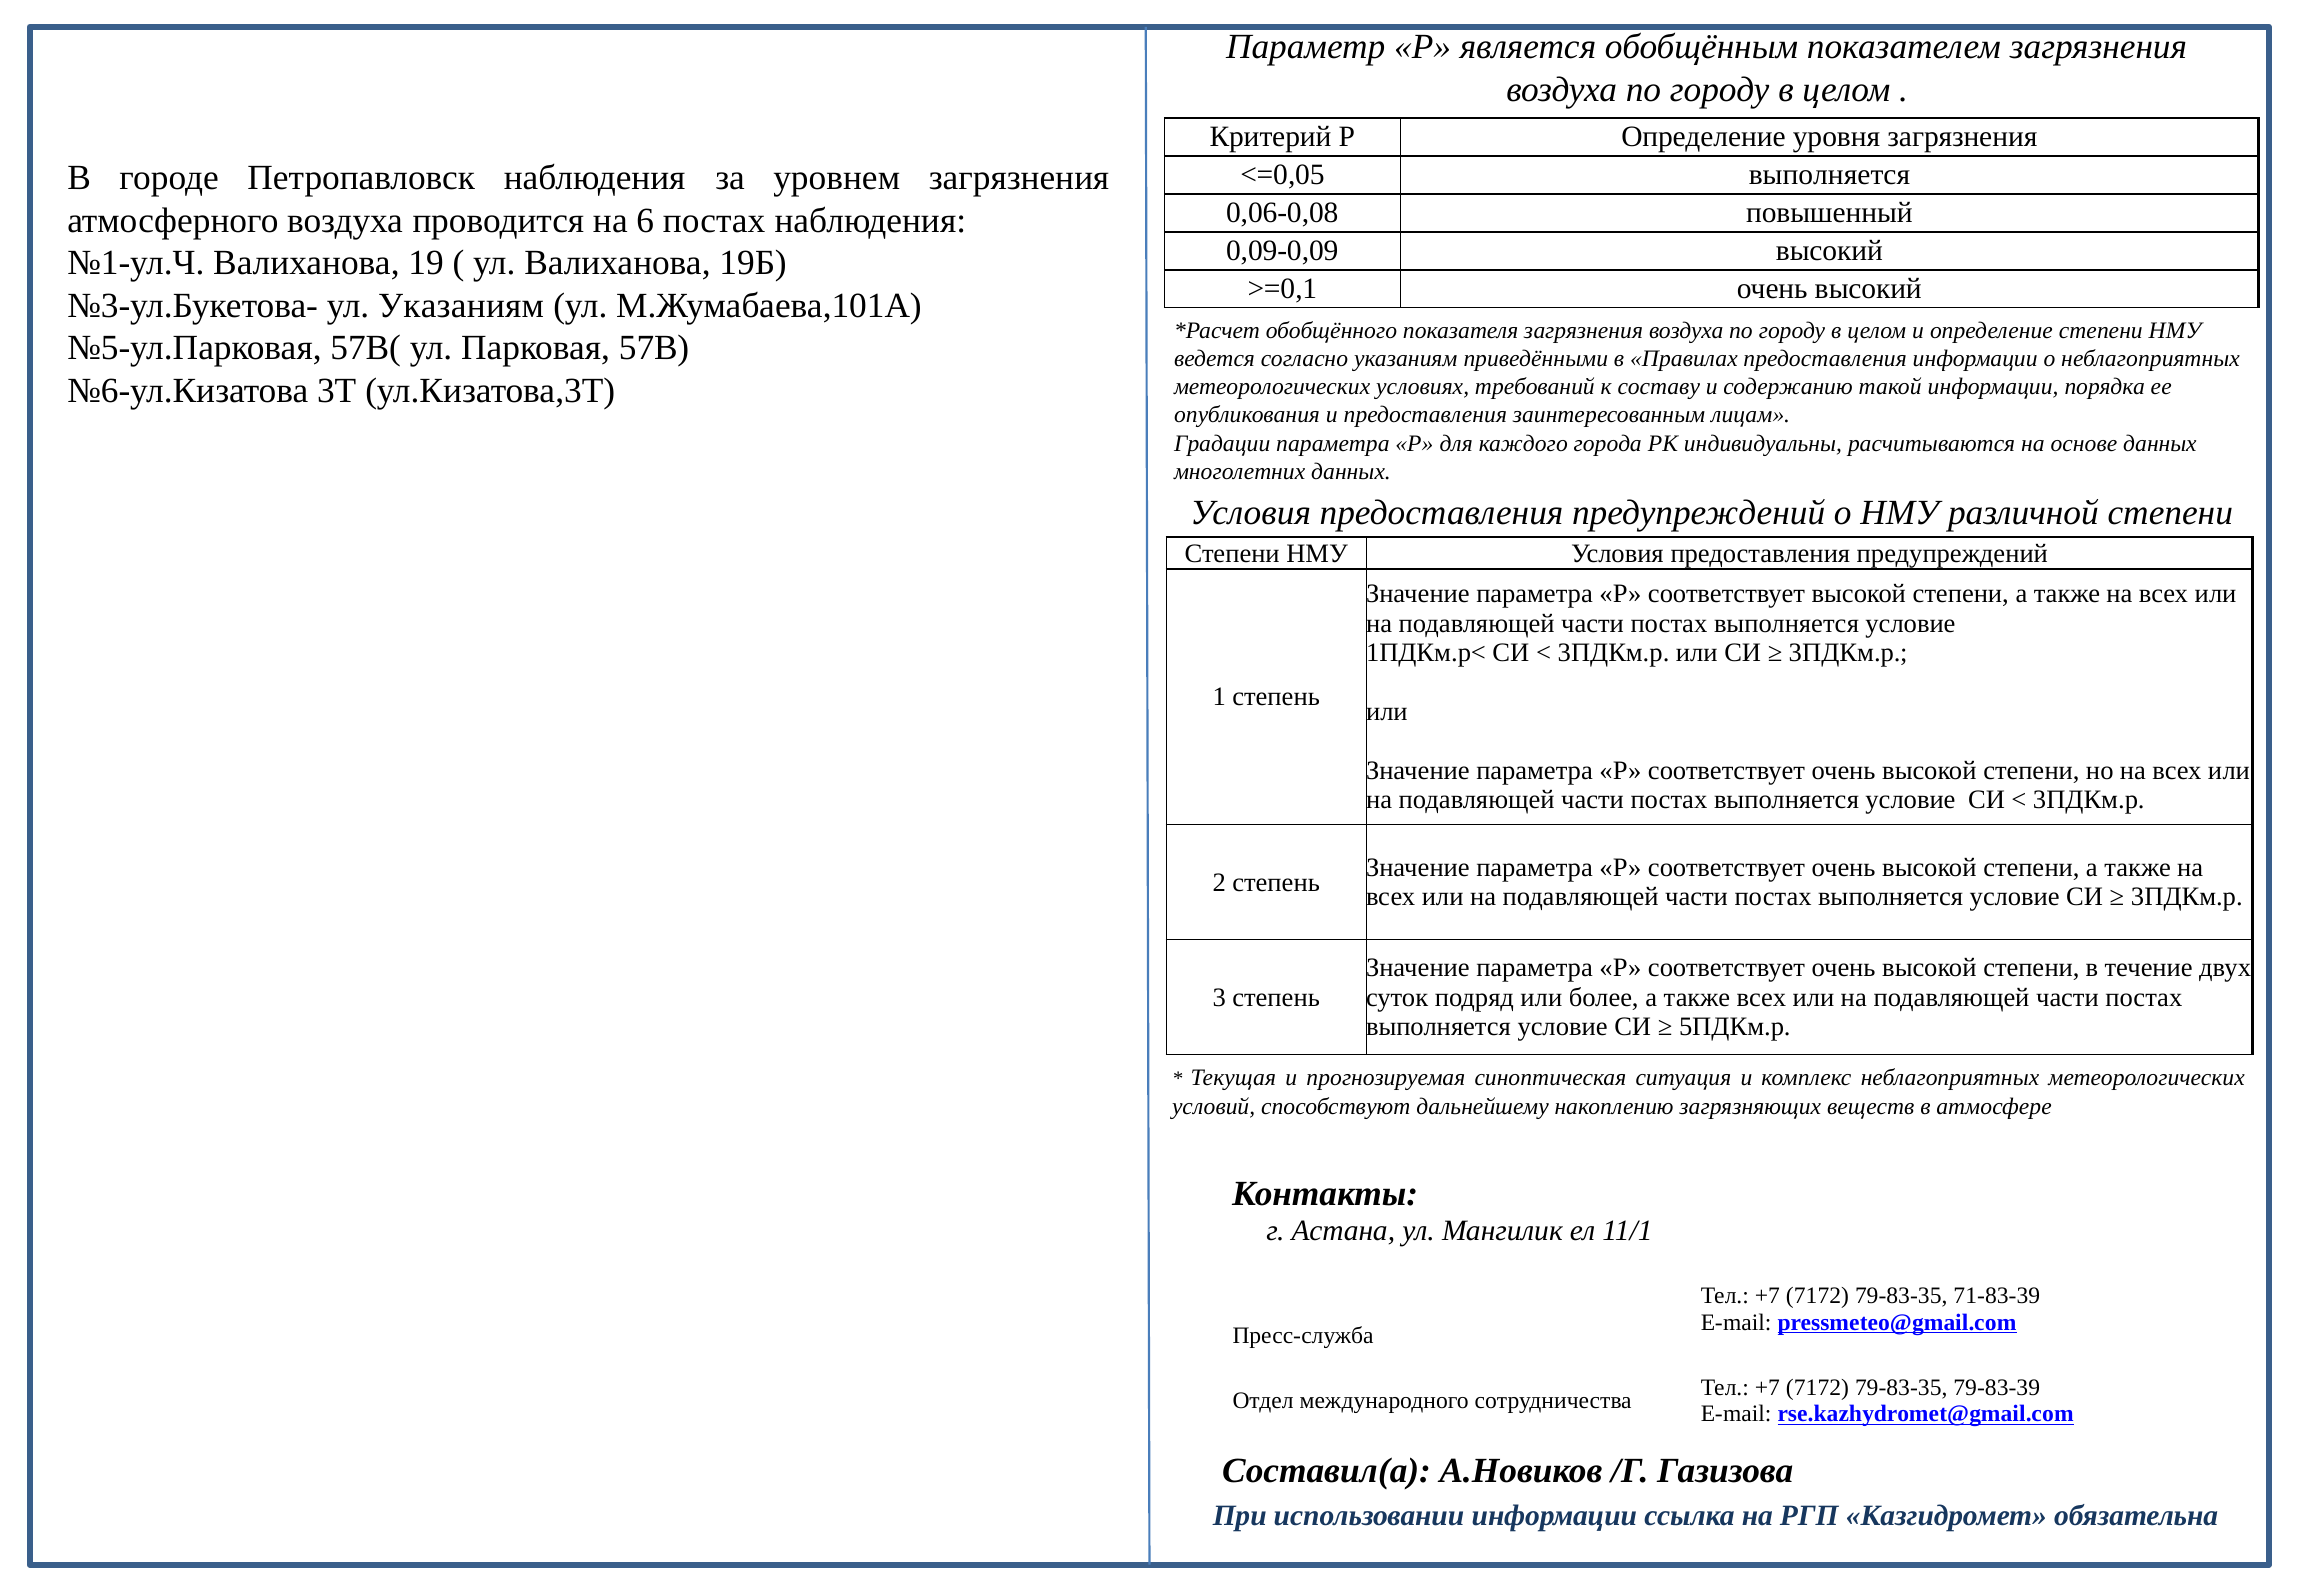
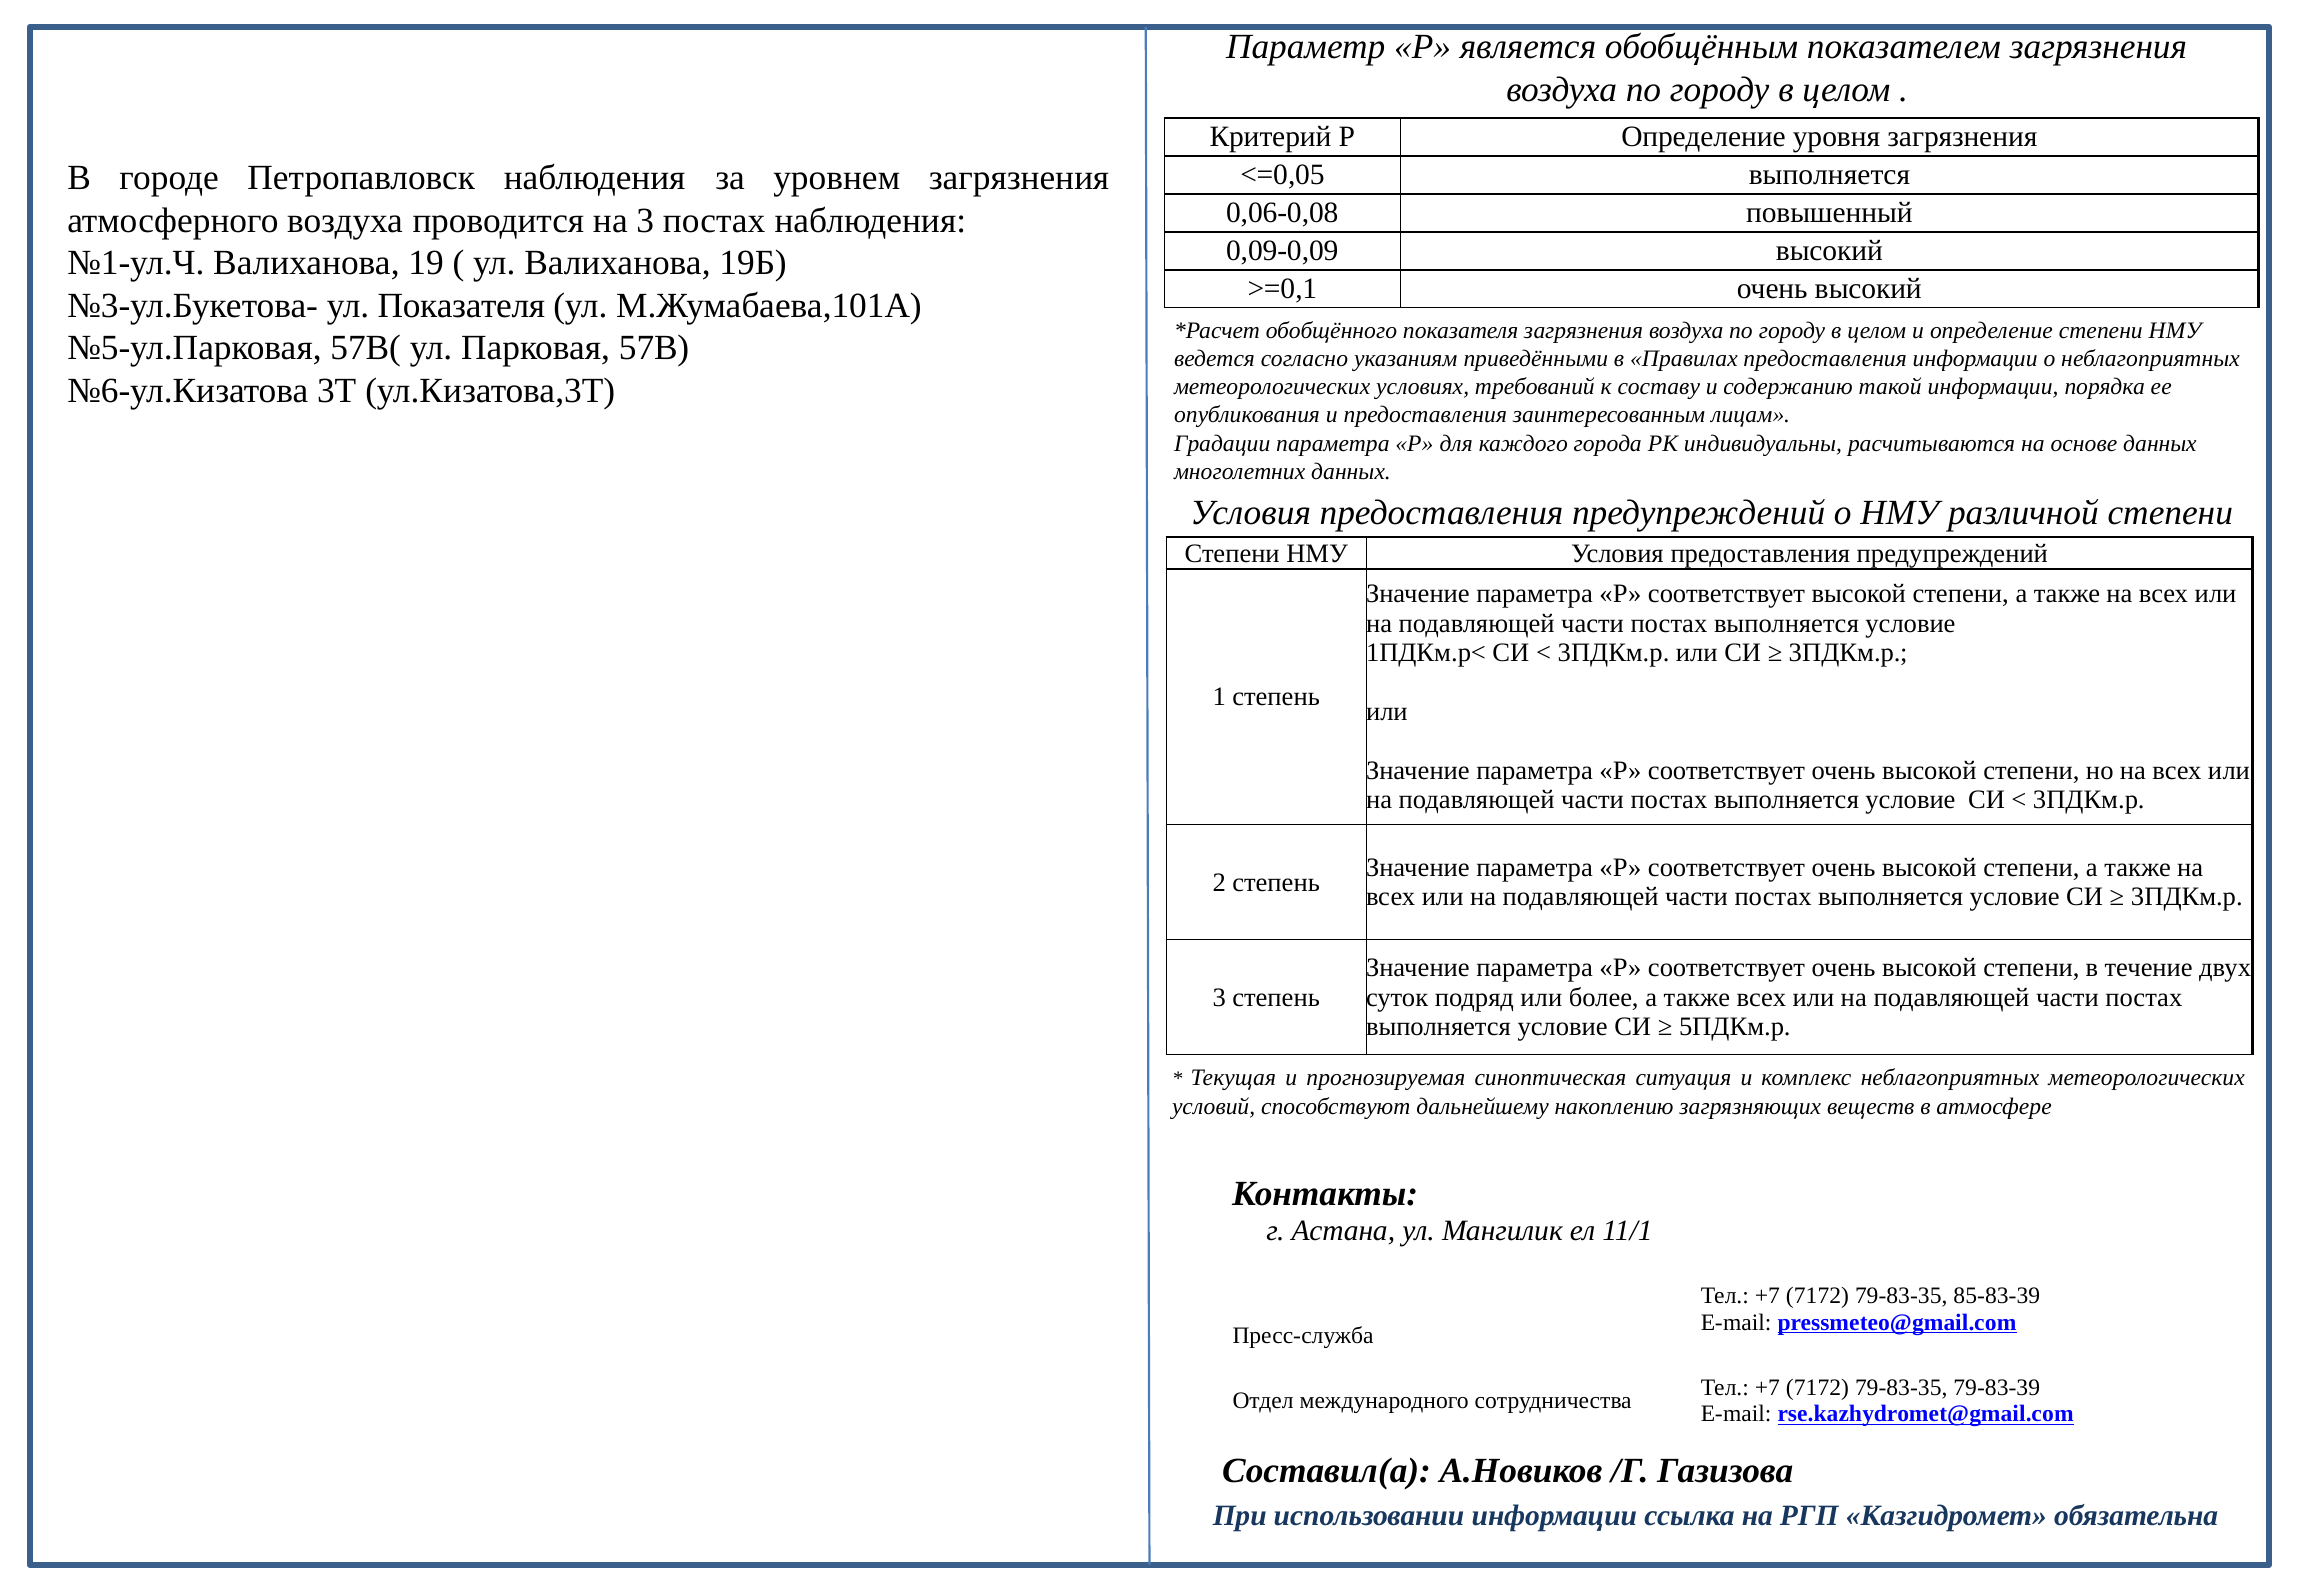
на 6: 6 -> 3 (645, 221)
ул Указаниям: Указаниям -> Показателя (461, 305)
71-83-39: 71-83-39 -> 85-83-39 (1997, 1296)
